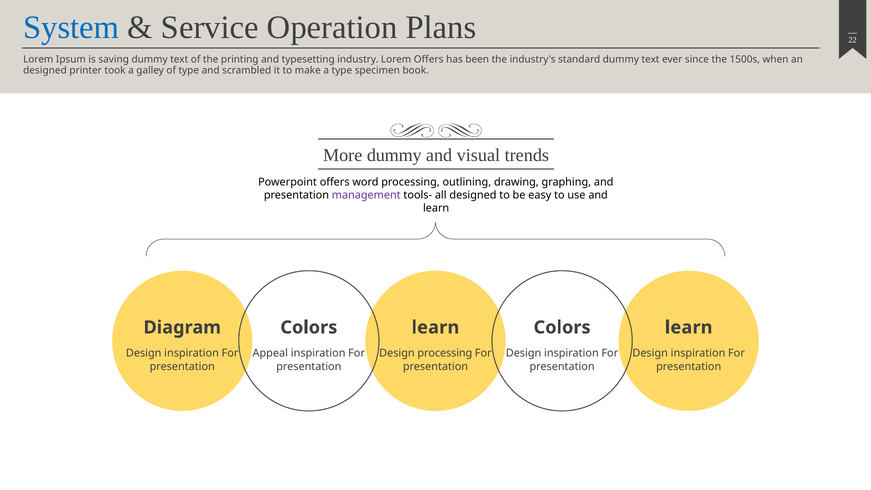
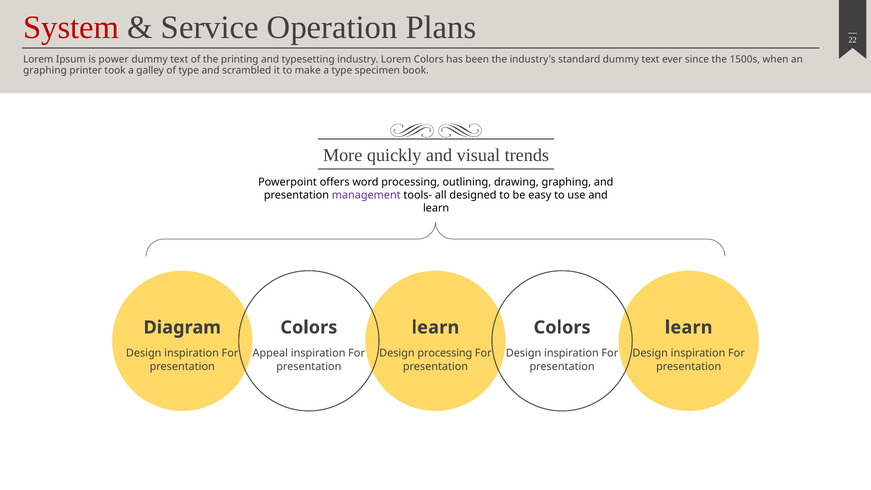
System colour: blue -> red (71, 28)
saving: saving -> power (114, 60)
Lorem Offers: Offers -> Colors (429, 60)
designed: designed -> graphing (45, 70)
More dummy: dummy -> quickly (394, 155)
